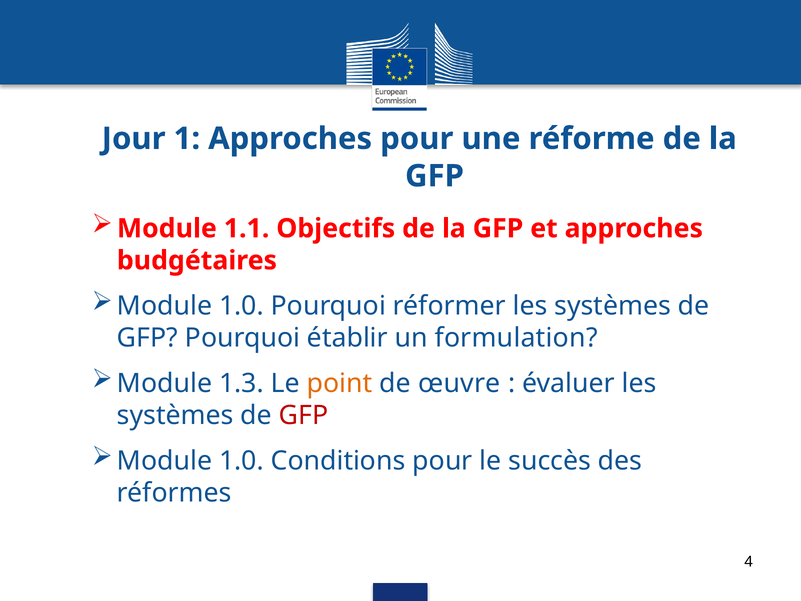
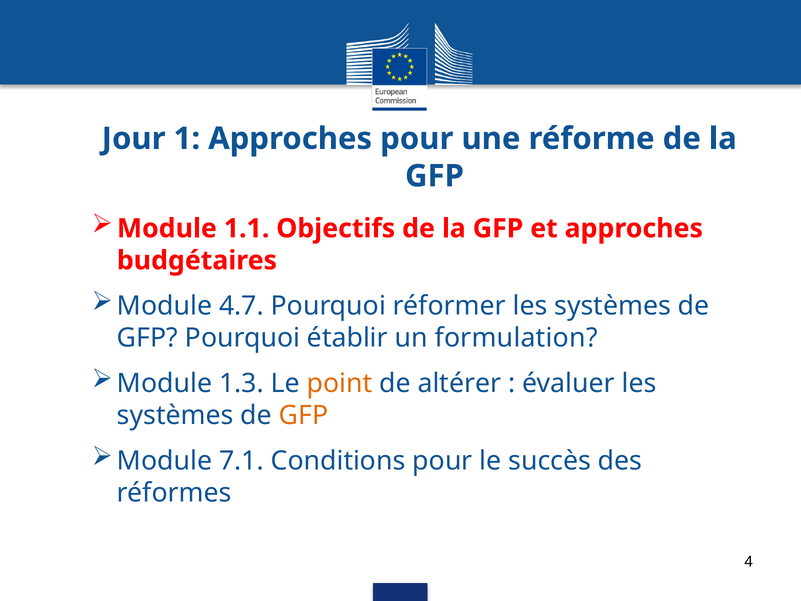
1.0: 1.0 -> 4.7 (241, 306)
œuvre: œuvre -> altérer (459, 383)
GFP colour: red -> orange (304, 415)
1.0: 1.0 -> 7.1 (241, 461)
